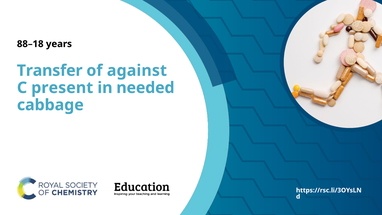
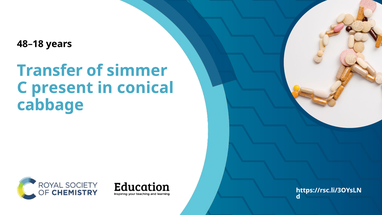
88–18: 88–18 -> 48–18 (30, 44)
against: against -> simmer (137, 71)
needed: needed -> conical (145, 88)
